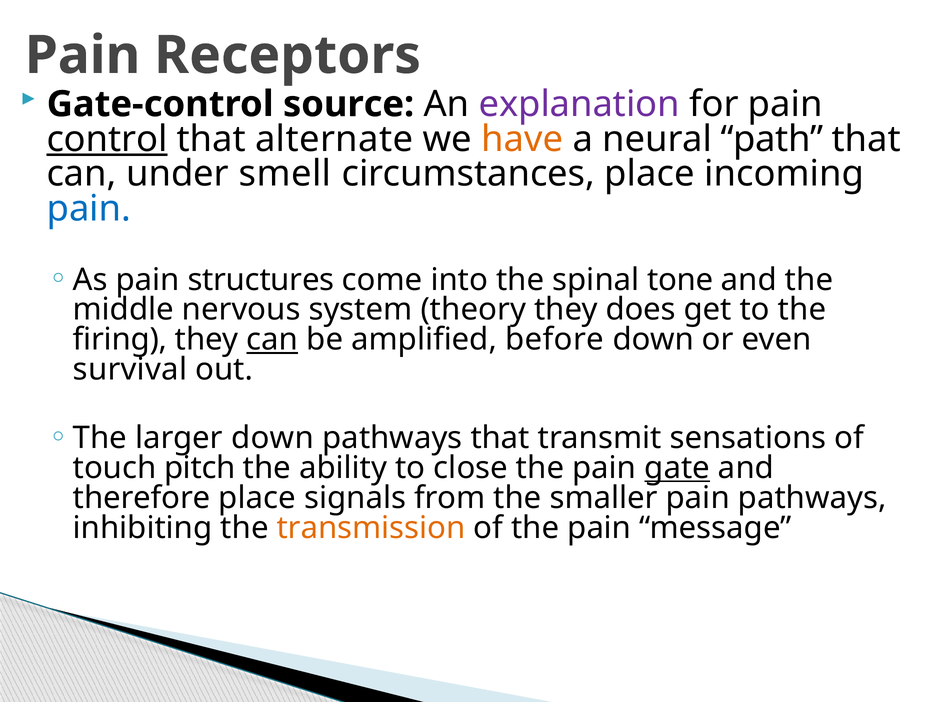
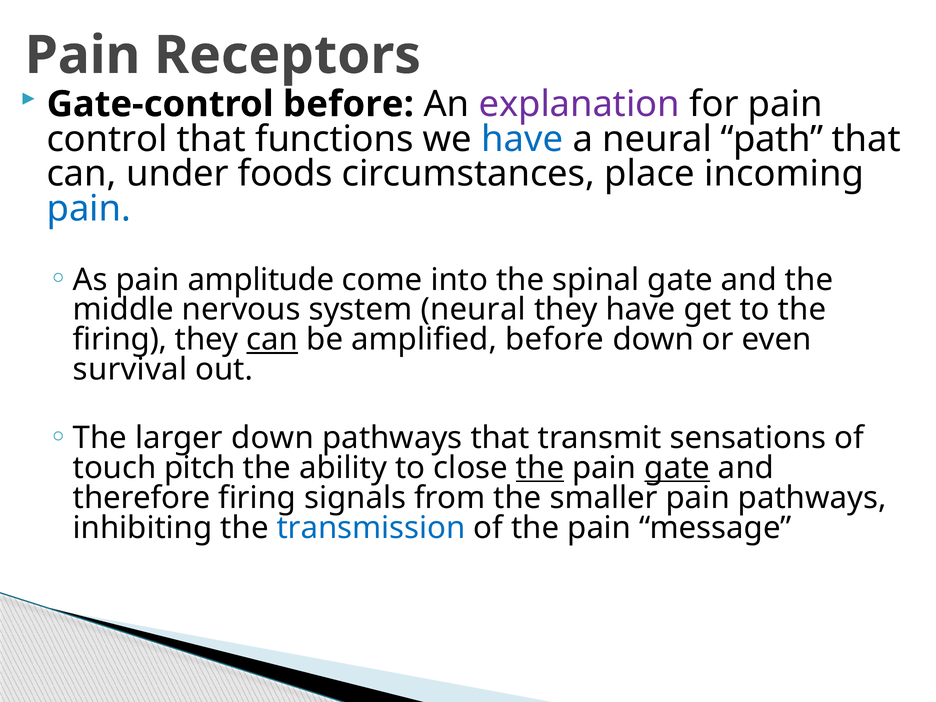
Gate-control source: source -> before (348, 104)
control underline: present -> none (107, 139)
alternate: alternate -> functions (334, 139)
have colour: orange -> blue (522, 139)
smell: smell -> foods (285, 174)
structures: structures -> amplitude (261, 280)
spinal tone: tone -> gate (680, 280)
system theory: theory -> neural (473, 310)
they does: does -> have (641, 310)
the underline: none -> present (540, 468)
therefore place: place -> firing (257, 498)
transmission colour: orange -> blue (371, 528)
